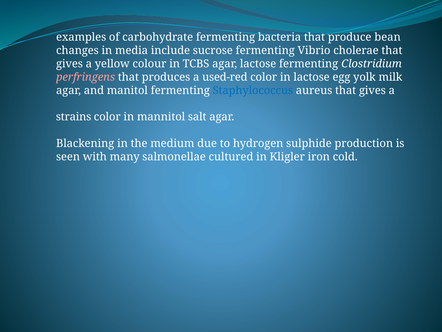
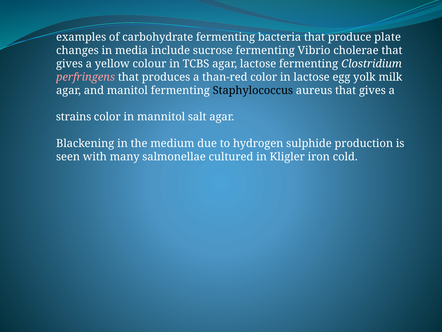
bean: bean -> plate (388, 37)
used-red: used-red -> than-red (225, 77)
Staphylococcus colour: blue -> black (253, 90)
